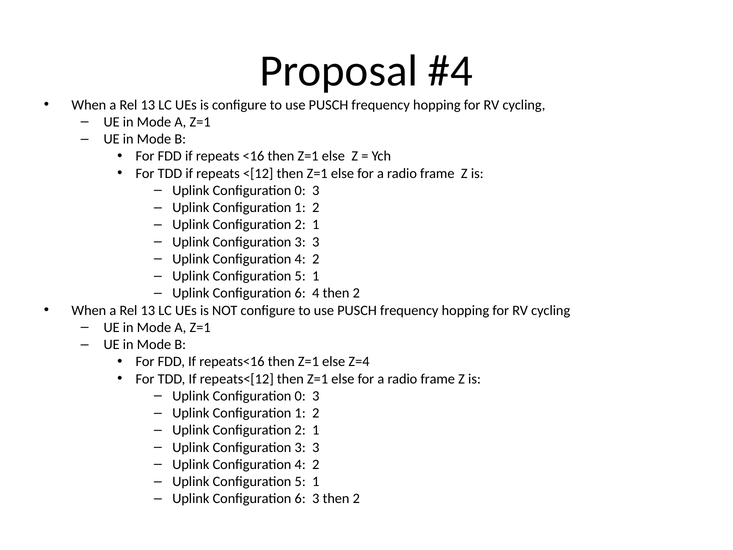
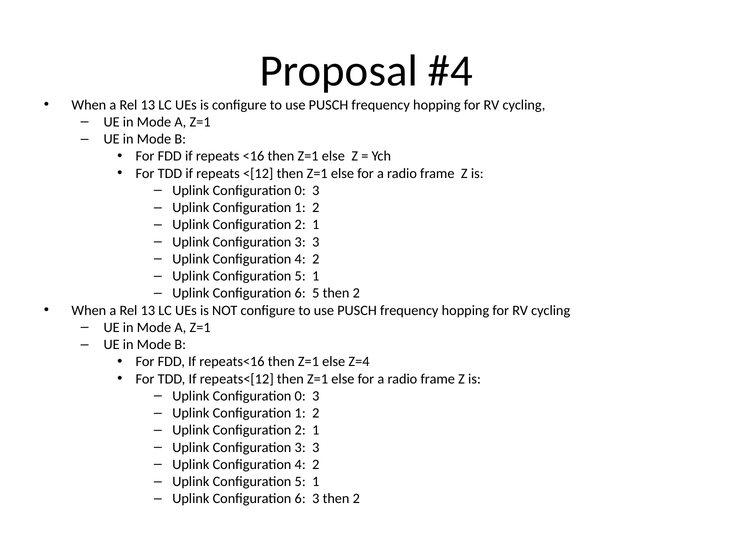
6 4: 4 -> 5 (316, 293)
